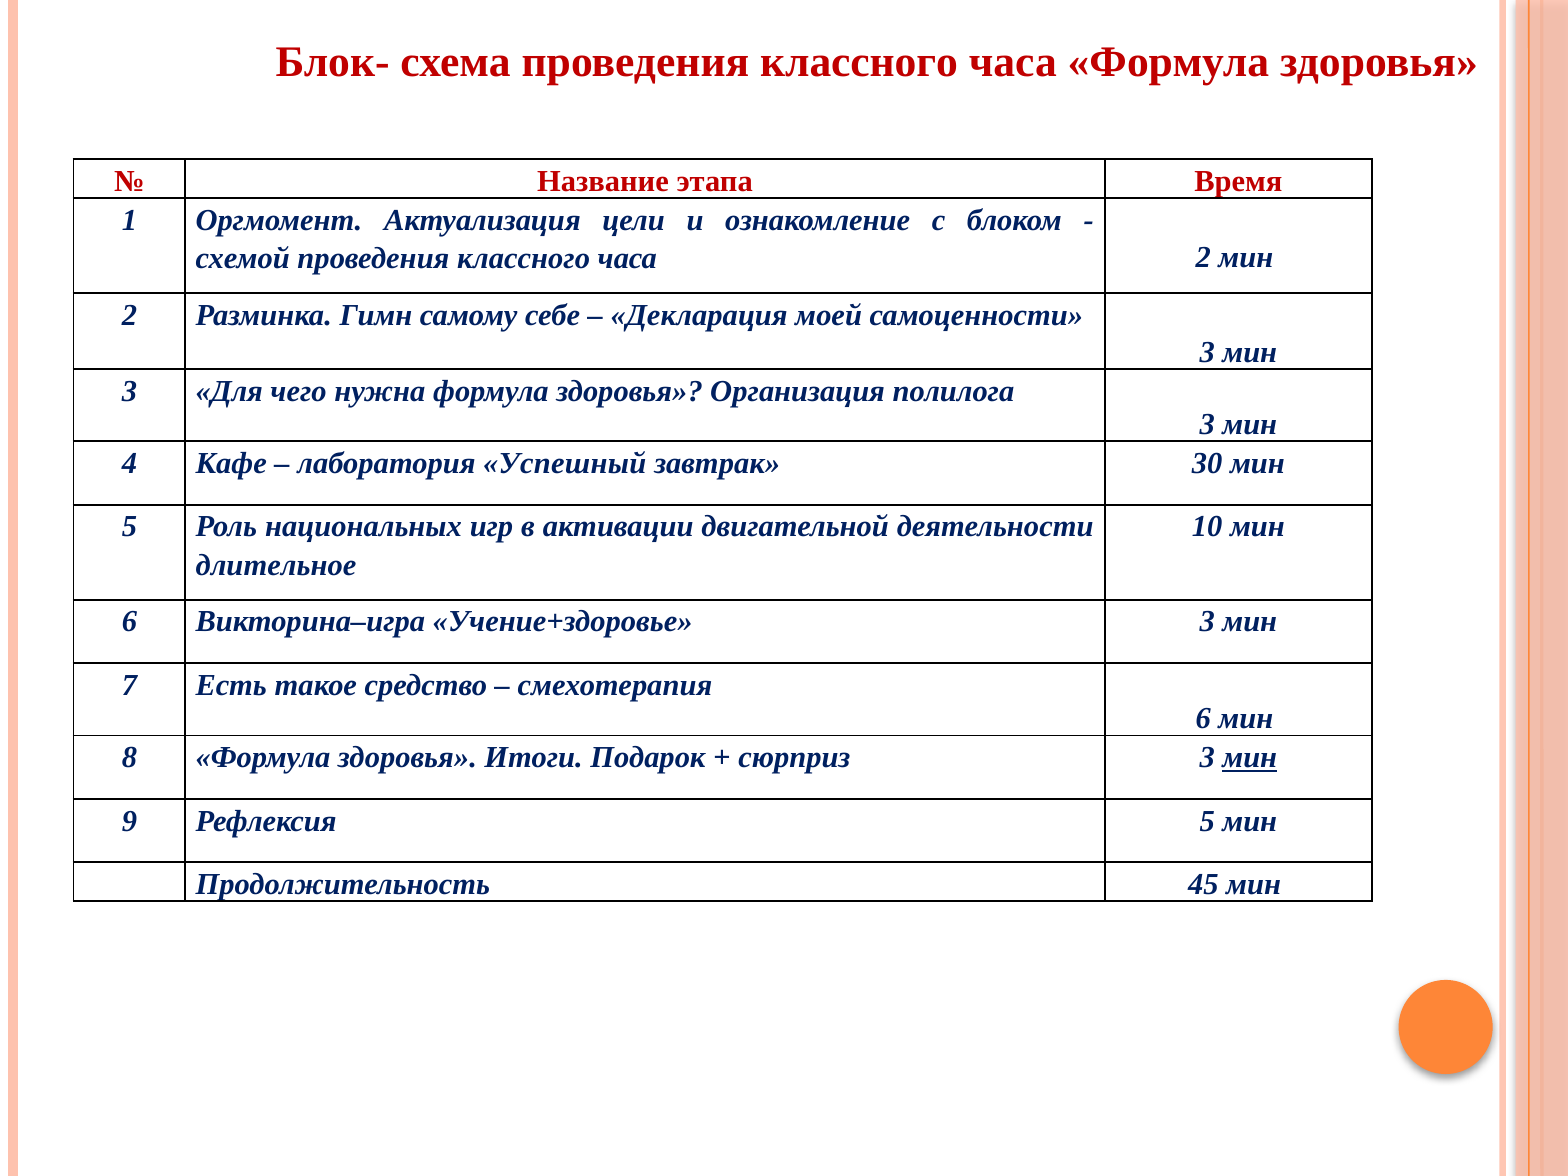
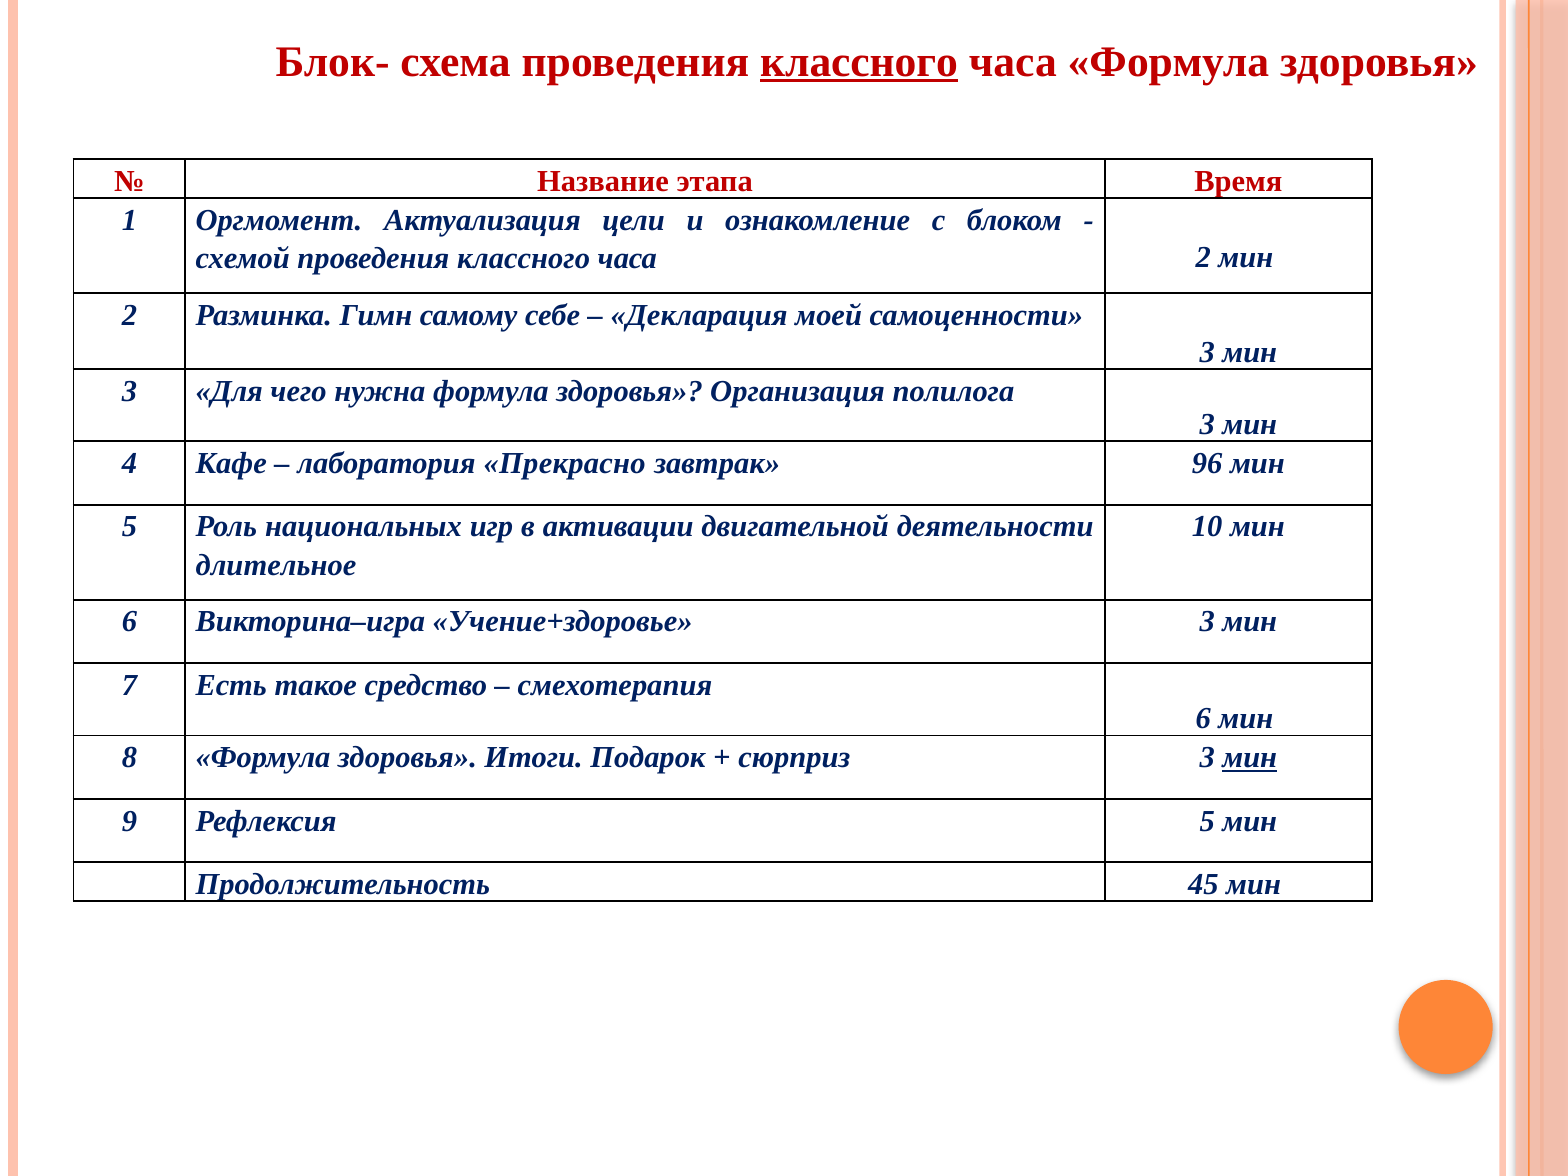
классного underline: none -> present (859, 62)
Успешный: Успешный -> Прекрасно (565, 463)
30: 30 -> 96 (1207, 463)
